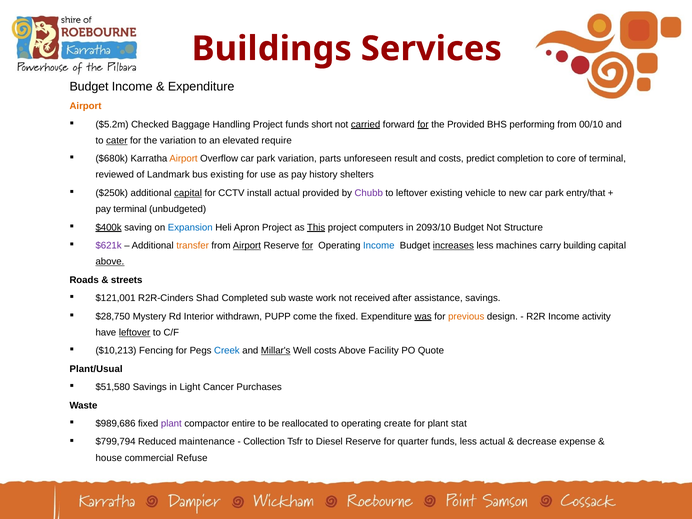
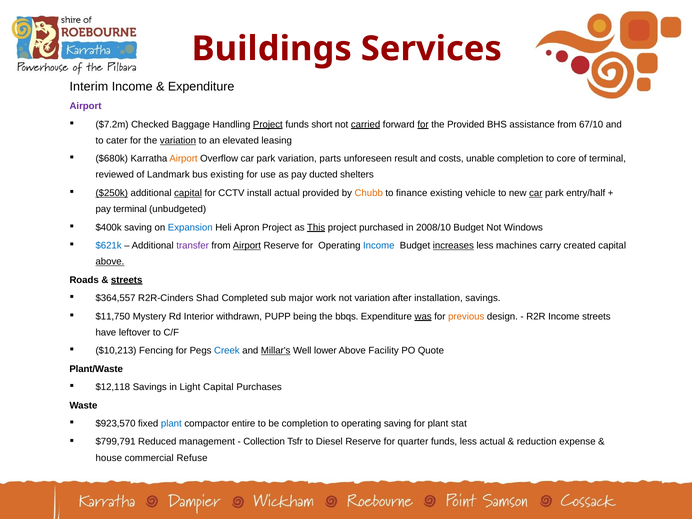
Budget: Budget -> Interim (89, 86)
Airport colour: orange -> purple (86, 106)
$5.2m: $5.2m -> $7.2m (112, 124)
Project underline: none -> present (268, 124)
performing: performing -> assistance (532, 124)
00/10: 00/10 -> 67/10 (591, 124)
cater underline: present -> none (117, 140)
variation underline: none -> present (178, 140)
require: require -> leasing (277, 140)
predict: predict -> unable (480, 159)
history: history -> ducted (323, 175)
$250k underline: none -> present (112, 193)
Chubb colour: purple -> orange (369, 193)
to leftover: leftover -> finance (412, 193)
car underline: none -> present (536, 193)
entry/that: entry/that -> entry/half (586, 193)
$400k underline: present -> none (109, 227)
computers: computers -> purchased (381, 227)
2093/10: 2093/10 -> 2008/10 (434, 227)
Structure: Structure -> Windows (523, 227)
$621k colour: purple -> blue (109, 246)
transfer colour: orange -> purple (193, 246)
for underline: present -> none (308, 246)
building: building -> created (580, 246)
streets underline: none -> present (127, 280)
$121,001: $121,001 -> $364,557 (116, 298)
sub waste: waste -> major (301, 298)
not received: received -> variation (372, 298)
assistance: assistance -> installation (438, 298)
$28,750: $28,750 -> $11,750 (113, 316)
come: come -> being (305, 316)
the fixed: fixed -> bbqs (347, 316)
Income activity: activity -> streets (596, 316)
leftover underline: present -> none (135, 332)
Well costs: costs -> lower (325, 351)
Plant/Usual: Plant/Usual -> Plant/Waste (96, 369)
$51,580: $51,580 -> $12,118 (113, 387)
Light Cancer: Cancer -> Capital (218, 387)
$989,686: $989,686 -> $923,570 (116, 424)
plant colour: purple -> blue (171, 424)
be reallocated: reallocated -> completion (305, 424)
operating create: create -> saving (398, 424)
$799,794: $799,794 -> $799,791 (116, 442)
maintenance: maintenance -> management (207, 442)
decrease: decrease -> reduction (537, 442)
